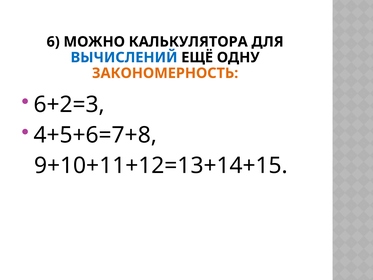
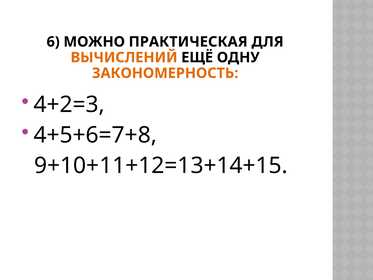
КАЛЬКУЛЯТОРА: КАЛЬКУЛЯТОРА -> ПРАКТИЧЕСКАЯ (188, 42)
ВЫЧИСЛЕНИЙ colour: blue -> orange (124, 57)
6+2=3: 6+2=3 -> 4+2=3 (69, 105)
